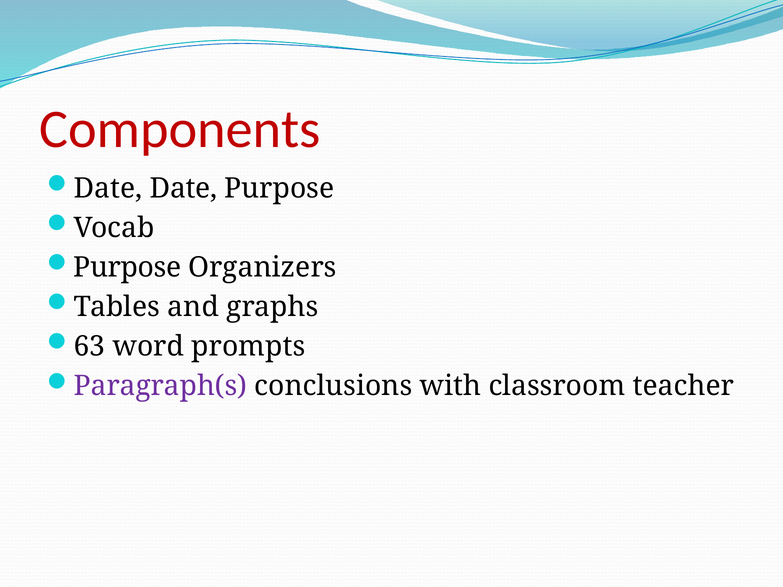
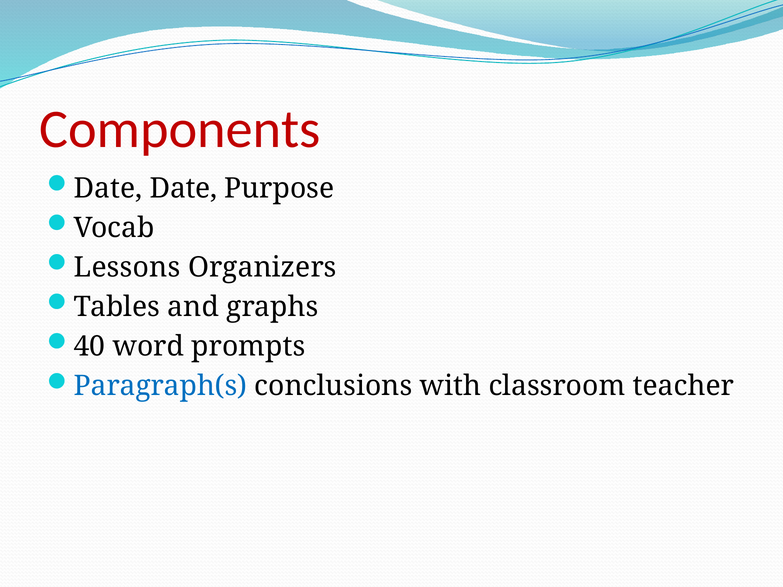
Purpose: Purpose -> Lessons (127, 268)
63: 63 -> 40 (90, 347)
Paragraph(s colour: purple -> blue (160, 386)
